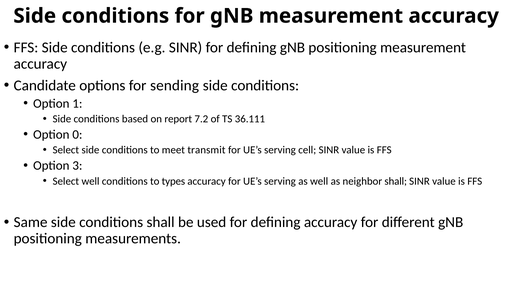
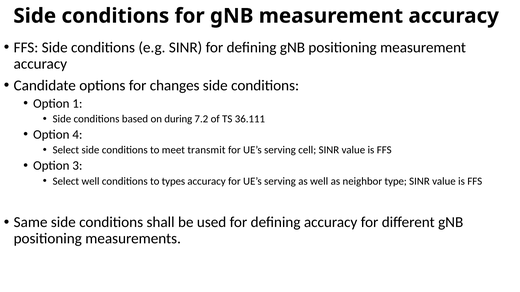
sending: sending -> changes (175, 86)
report: report -> during (178, 119)
0: 0 -> 4 (77, 135)
neighbor shall: shall -> type (396, 181)
